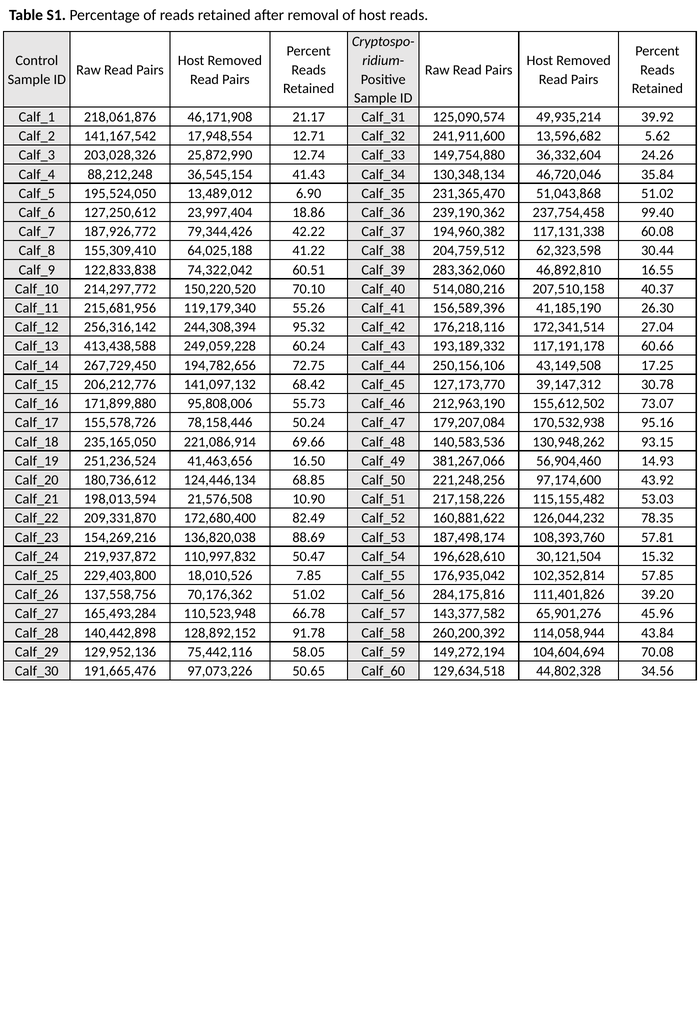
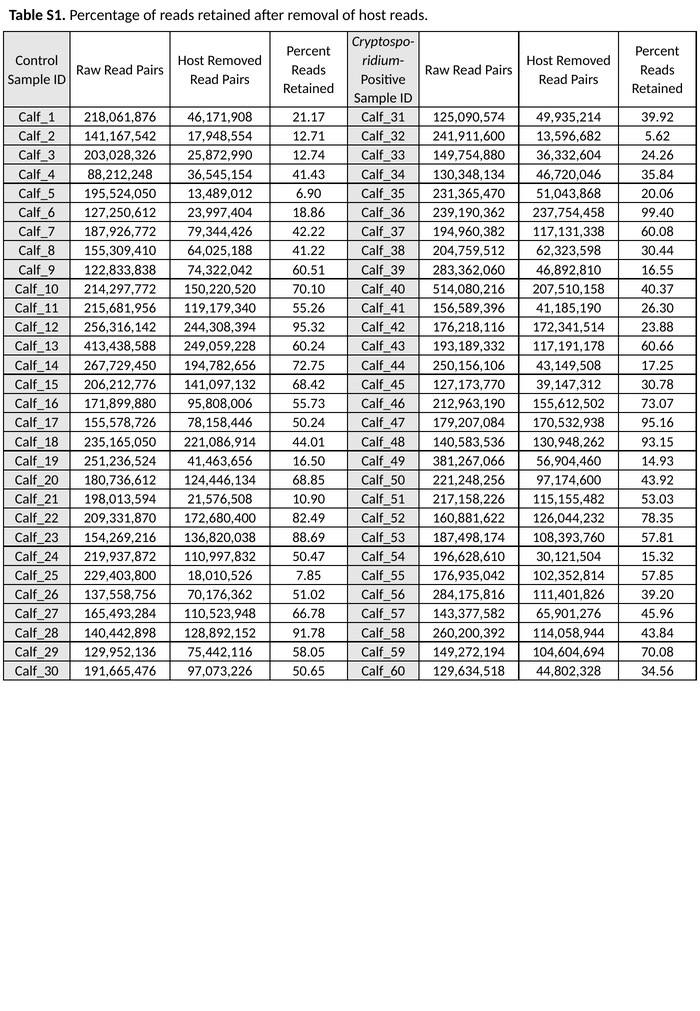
51,043,868 51.02: 51.02 -> 20.06 (657, 193)
27.04: 27.04 -> 23.88 (657, 327)
69.66: 69.66 -> 44.01 (309, 442)
